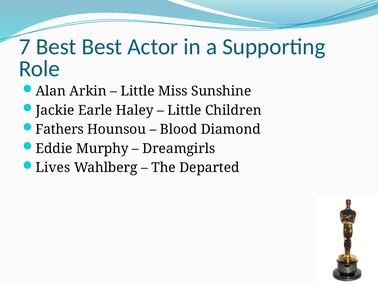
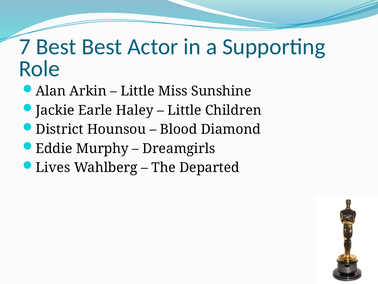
Fathers: Fathers -> District (60, 129)
